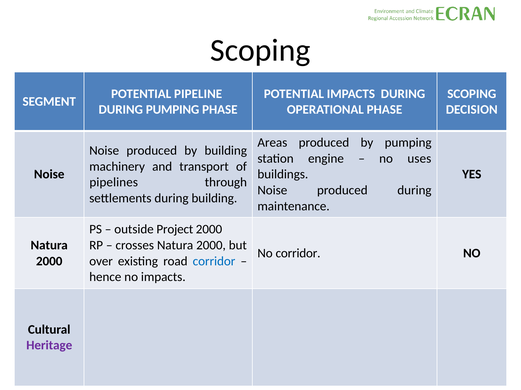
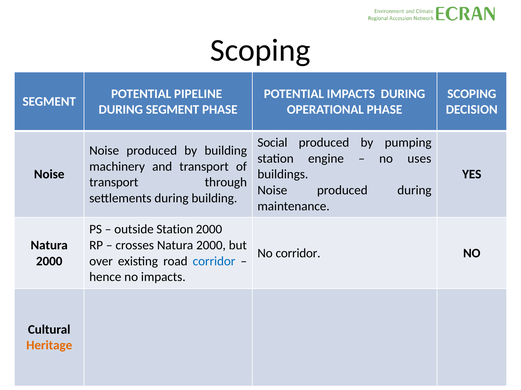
DURING PUMPING: PUMPING -> SEGMENT (173, 110)
Areas: Areas -> Social (272, 143)
pipelines: pipelines -> transport (114, 183)
outside Project: Project -> Station (175, 230)
Heritage colour: purple -> orange (49, 346)
